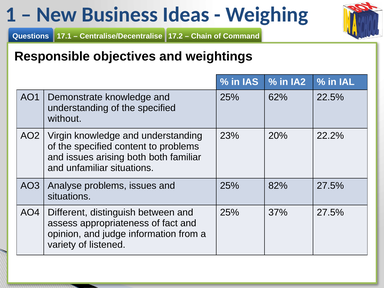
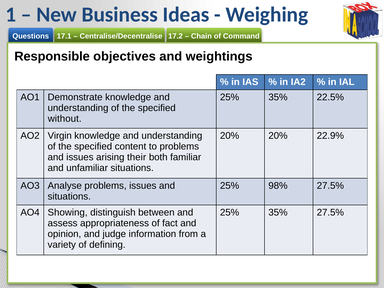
62%: 62% -> 35% (278, 97)
23%: 23% -> 20% (230, 136)
22.2%: 22.2% -> 22.9% (330, 136)
arising both: both -> their (137, 157)
82%: 82% -> 98% (278, 186)
Different: Different -> Showing (68, 213)
37%: 37% -> 35% (278, 213)
listened: listened -> defining (107, 245)
